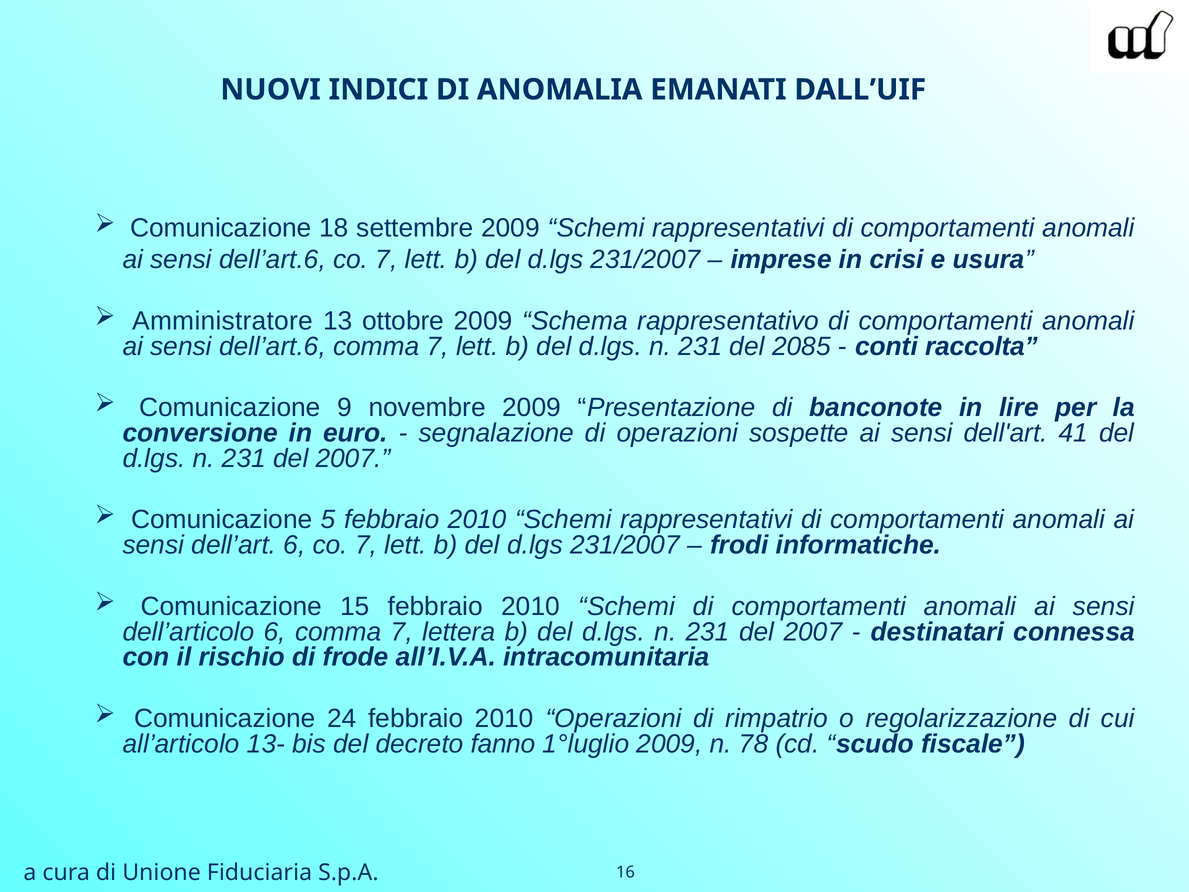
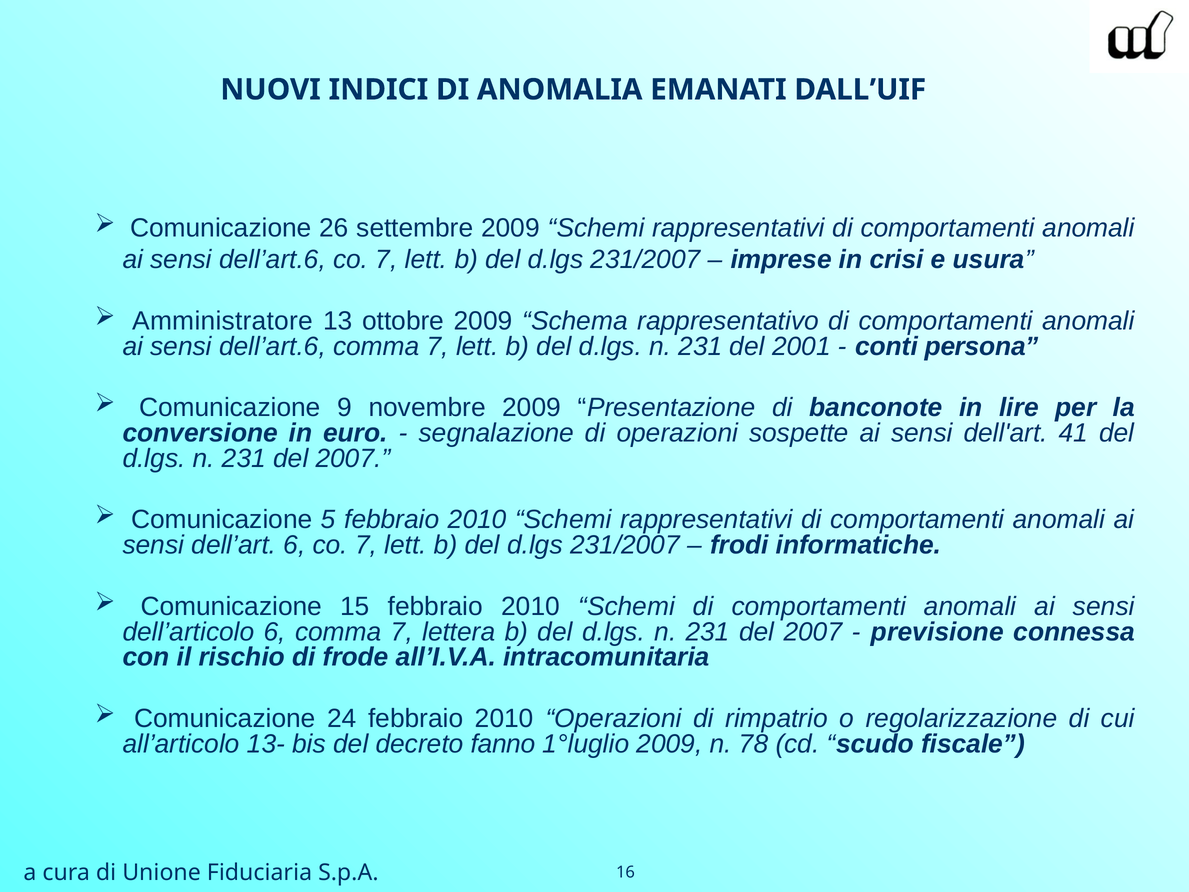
18: 18 -> 26 (334, 228)
2085: 2085 -> 2001 (801, 346)
raccolta: raccolta -> persona (982, 346)
destinatari: destinatari -> previsione (937, 632)
